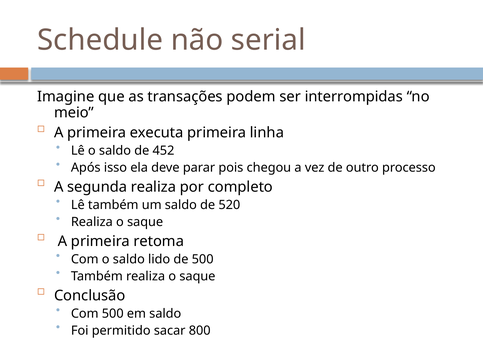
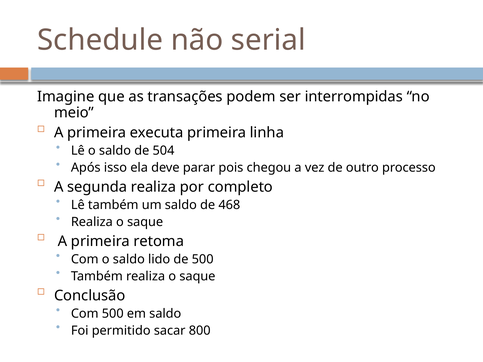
452: 452 -> 504 (163, 151)
520: 520 -> 468 (229, 205)
